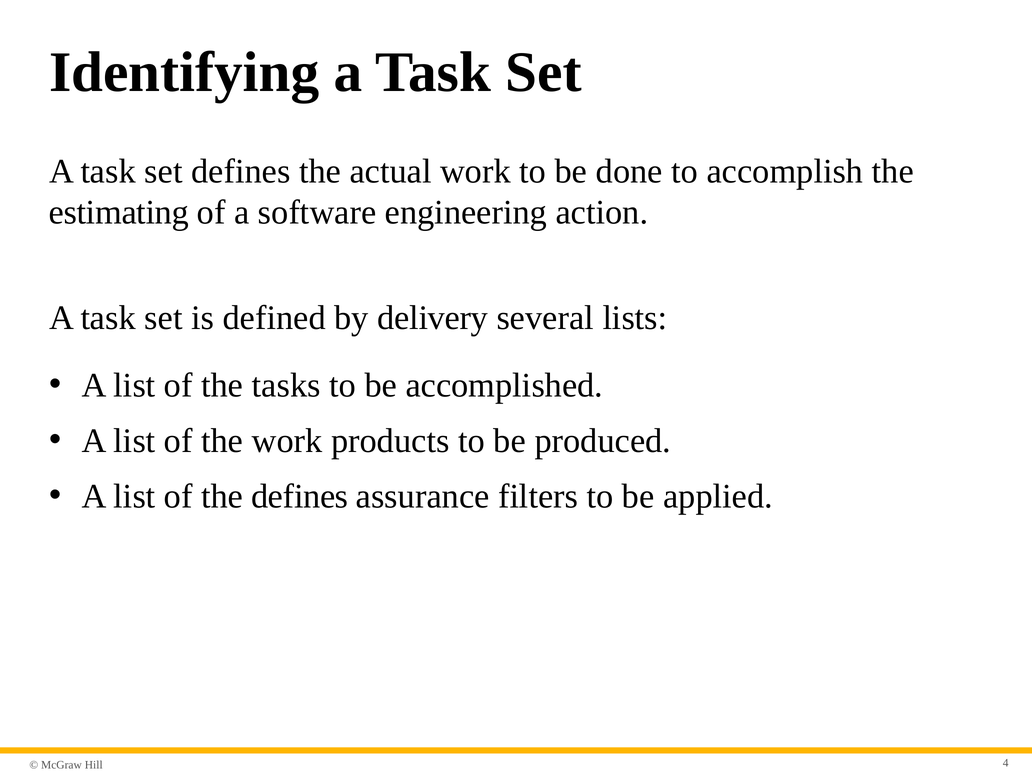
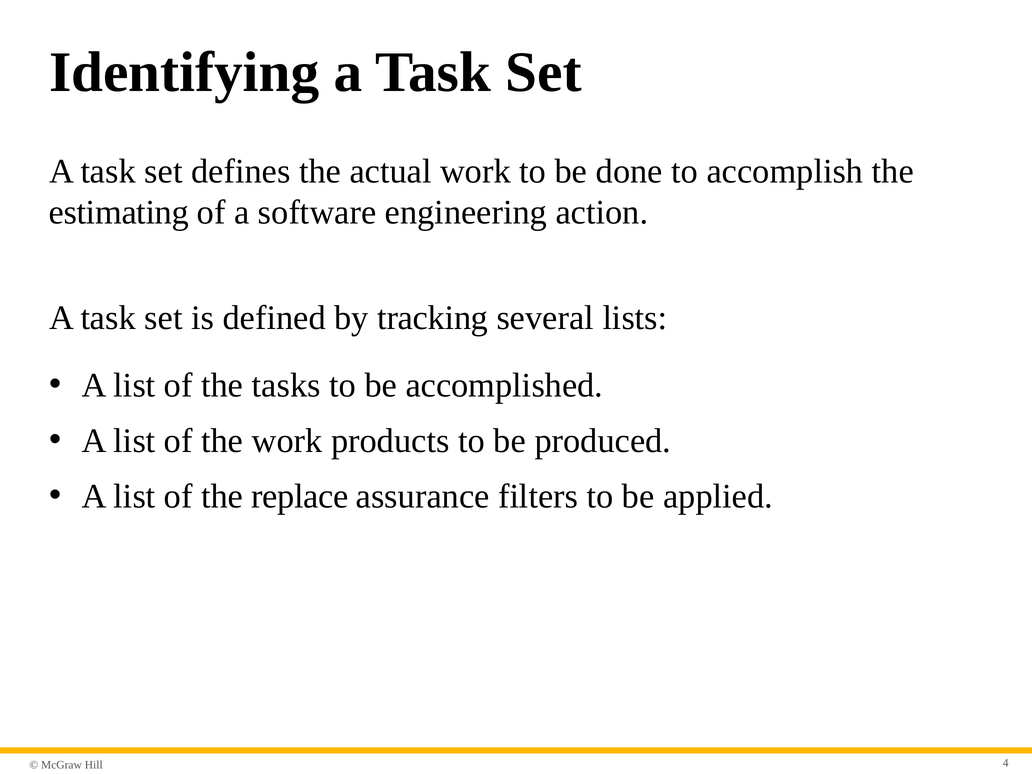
delivery: delivery -> tracking (433, 318)
the defines: defines -> replace (300, 496)
